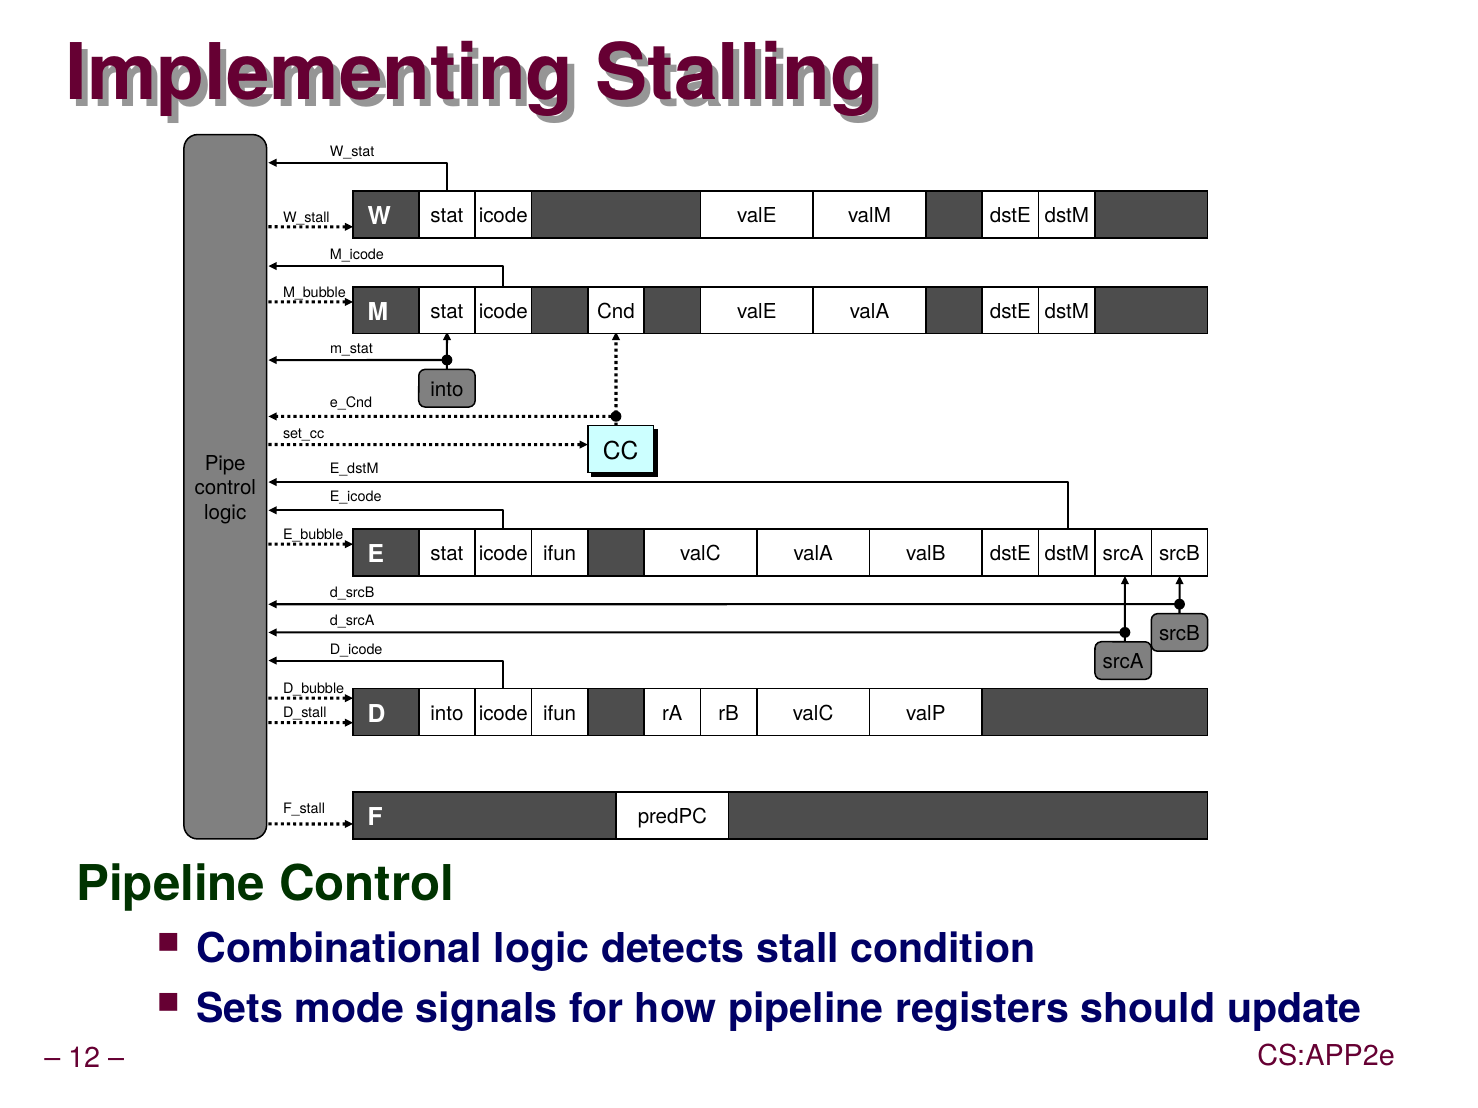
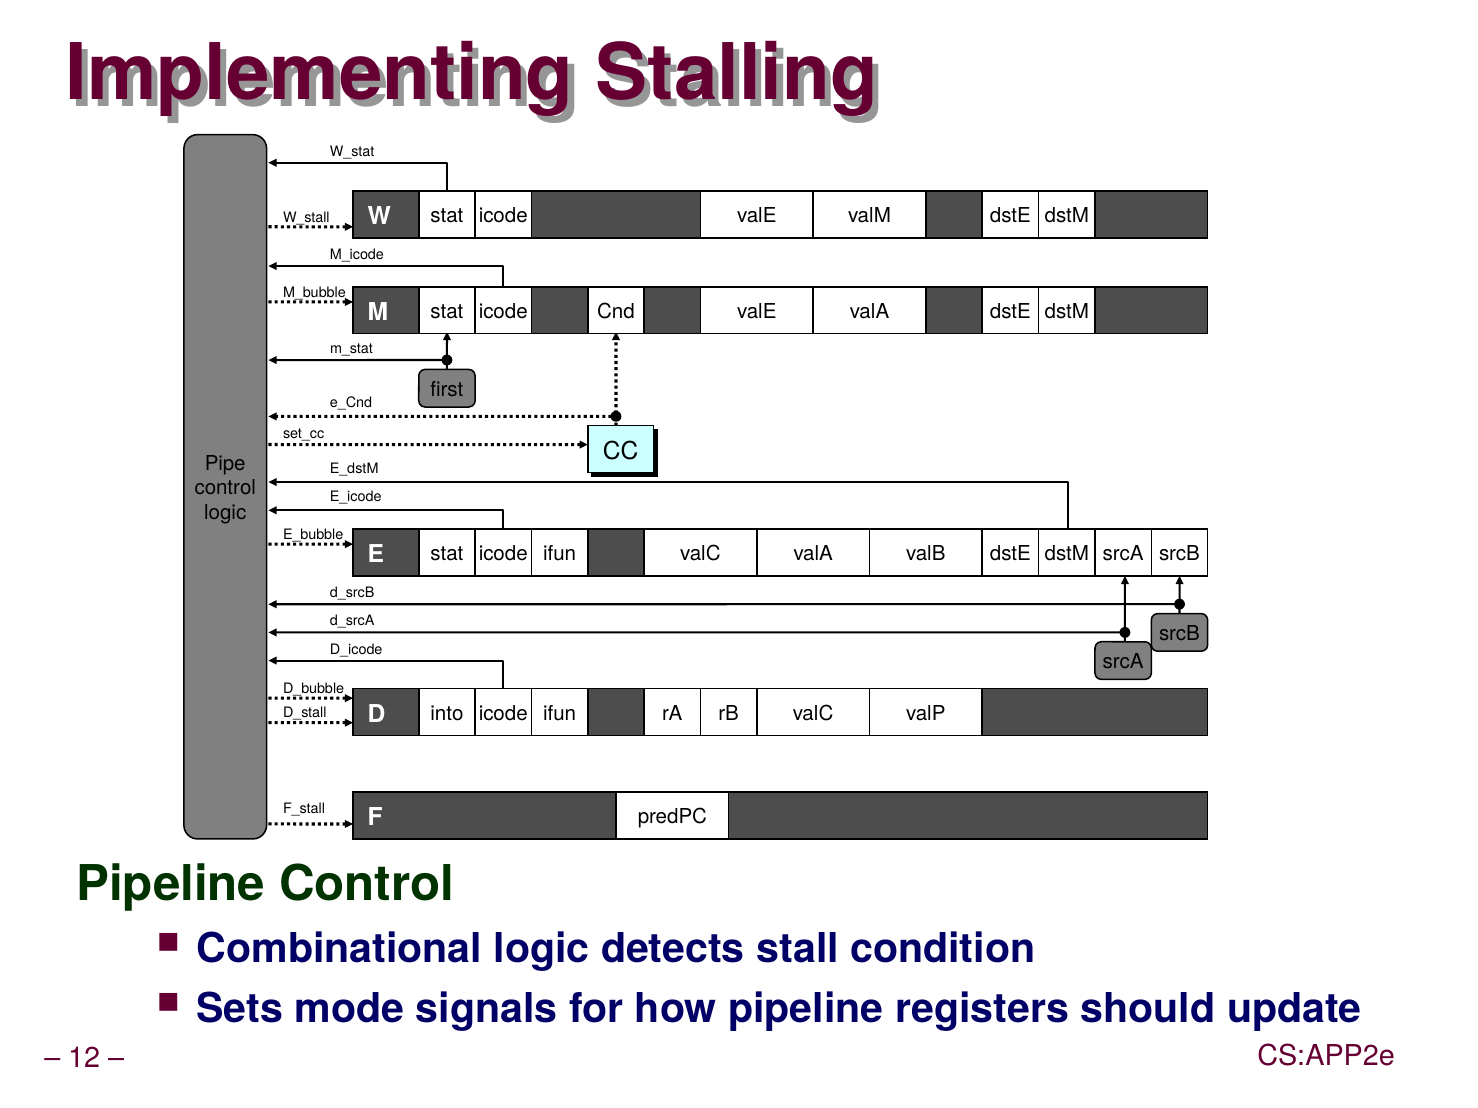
into: into -> first (447, 390)
